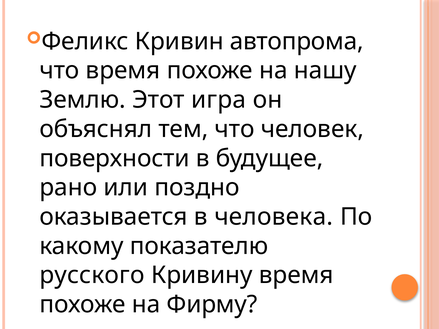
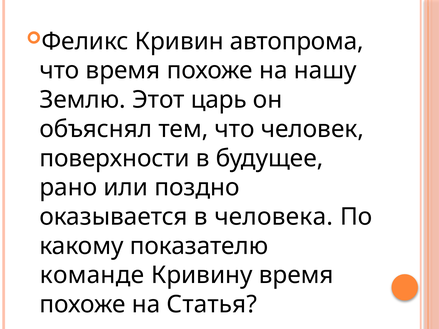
игра: игра -> царь (219, 100)
русского: русского -> команде (92, 275)
Фирму: Фирму -> Статья (212, 305)
